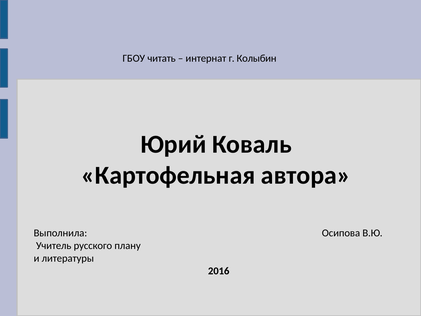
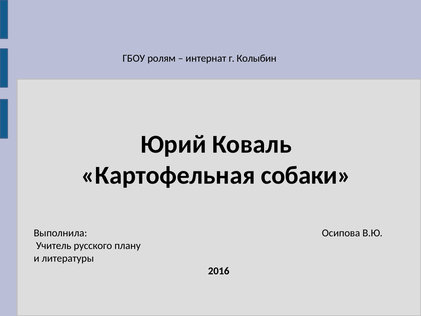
читать: читать -> ролям (162, 58)
автора: автора -> собаки (306, 175)
